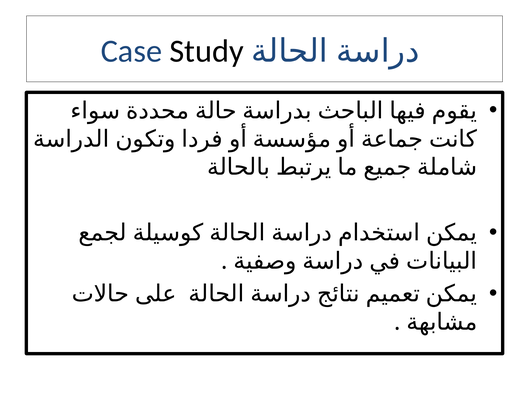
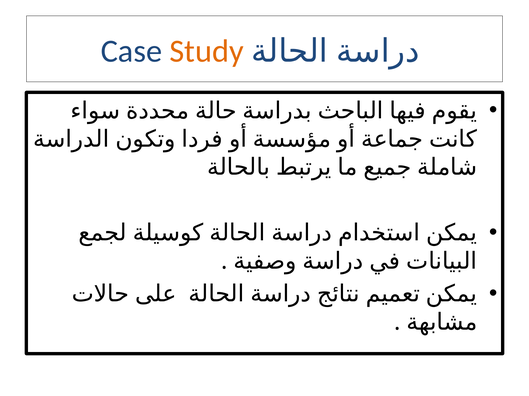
Study colour: black -> orange (207, 51)
